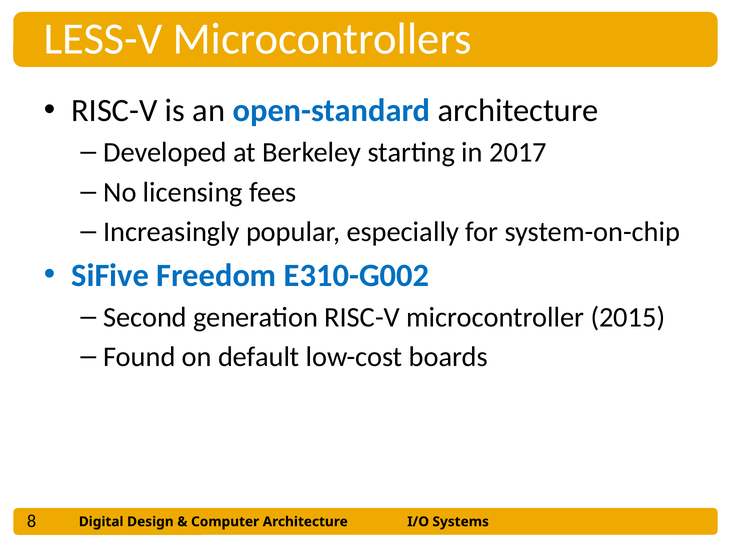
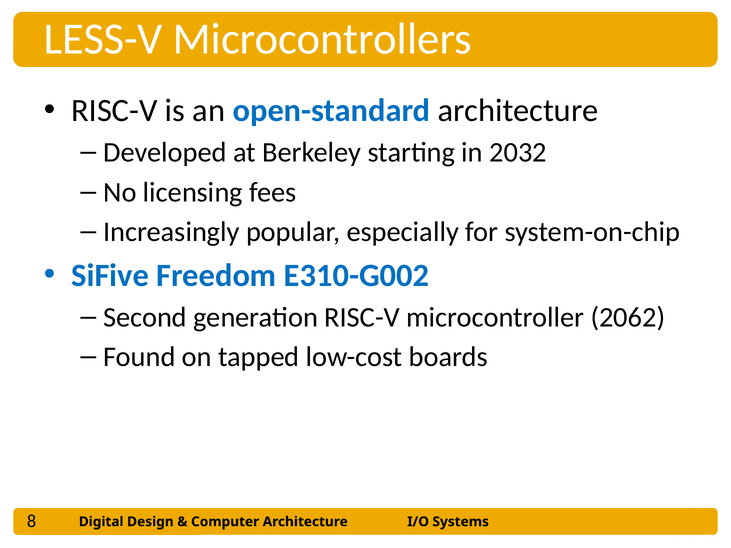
2017: 2017 -> 2032 (518, 153)
2015: 2015 -> 2062 (628, 317)
default: default -> tapped (259, 357)
